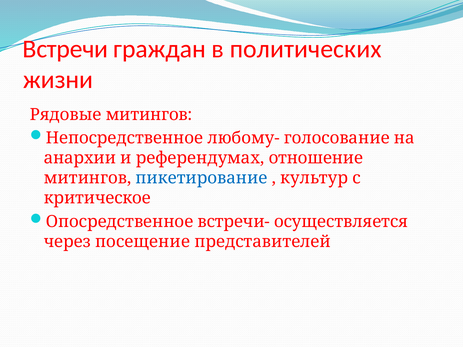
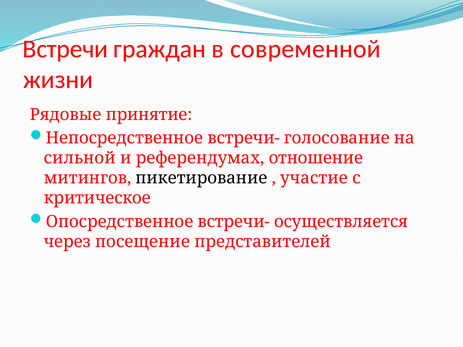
политических: политических -> современной (306, 49)
Рядовые митингов: митингов -> принятие (149, 115)
Непосредственное любому-: любому- -> встречи- (244, 138)
анархии: анархии -> сильной (80, 158)
пикетирование colour: blue -> black (201, 178)
культур: культур -> участие (314, 178)
